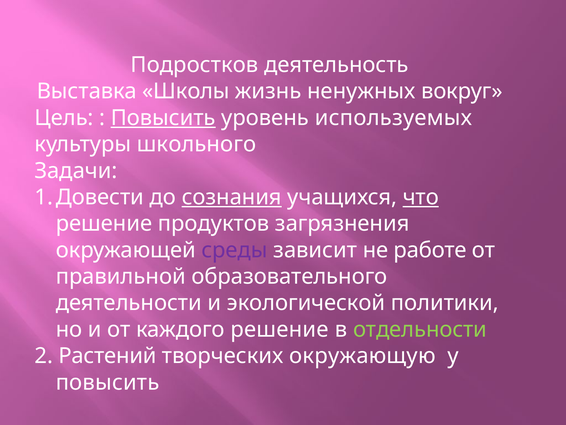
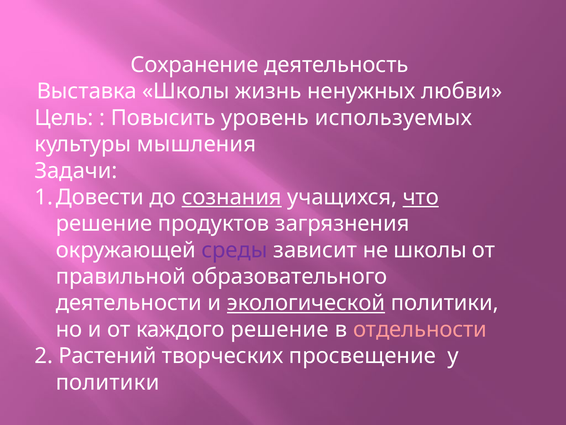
Подростков: Подростков -> Сохранение (195, 65)
вокруг: вокруг -> любви (462, 91)
Повысить underline: present -> none (163, 118)
школьного: школьного -> мышления (197, 144)
не работе: работе -> школы (430, 250)
экологической underline: none -> present (306, 303)
отдельности colour: light green -> pink (420, 329)
окружающую: окружающую -> просвещение (362, 356)
повысить: повысить -> политики (108, 382)
